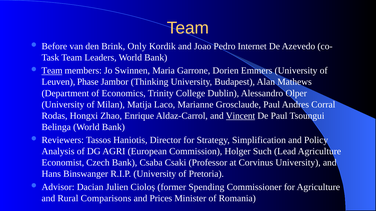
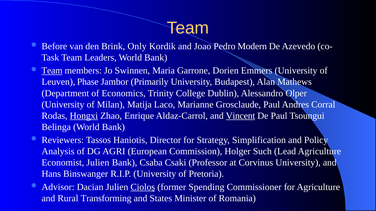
Internet: Internet -> Modern (252, 46)
Thinking: Thinking -> Primarily (150, 82)
Hongxi underline: none -> present (84, 116)
Economist Czech: Czech -> Julien (98, 163)
Cioloș underline: none -> present (143, 187)
Comparisons: Comparisons -> Transforming (106, 199)
Prices: Prices -> States (161, 199)
